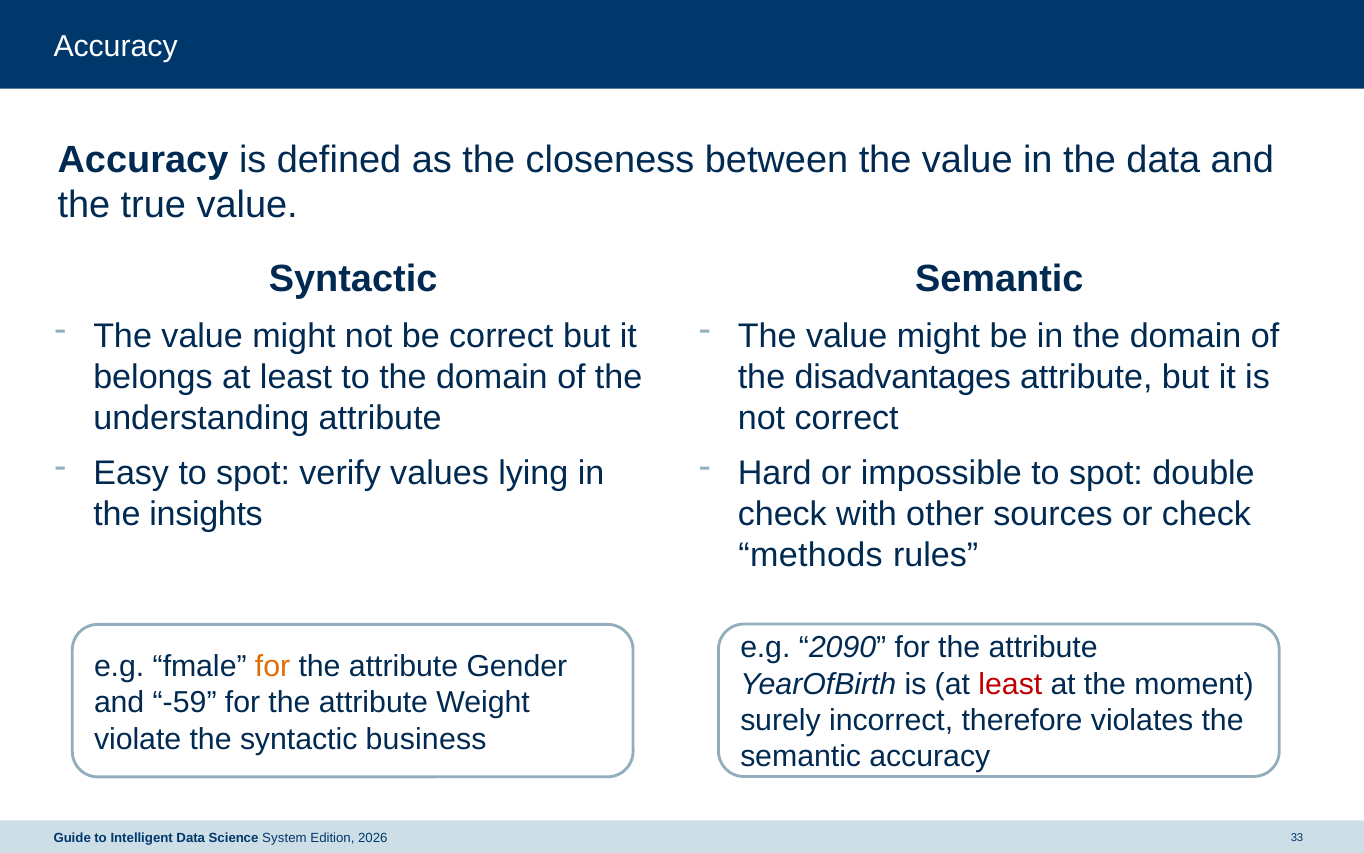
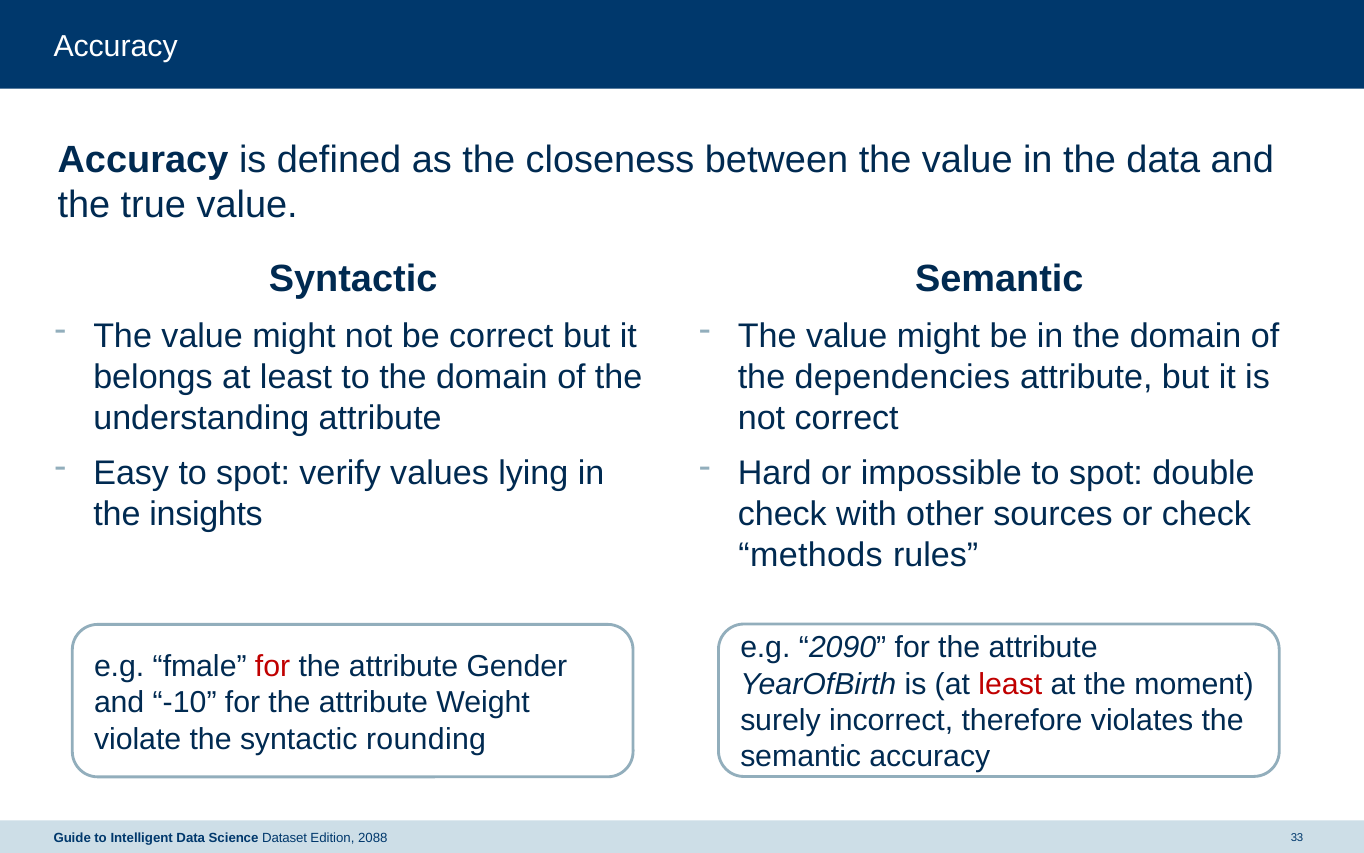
disadvantages: disadvantages -> dependencies (902, 377)
for colour: orange -> red (273, 666)
-59: -59 -> -10 (185, 702)
business: business -> rounding (426, 739)
System: System -> Dataset (285, 838)
2026: 2026 -> 2088 (373, 838)
